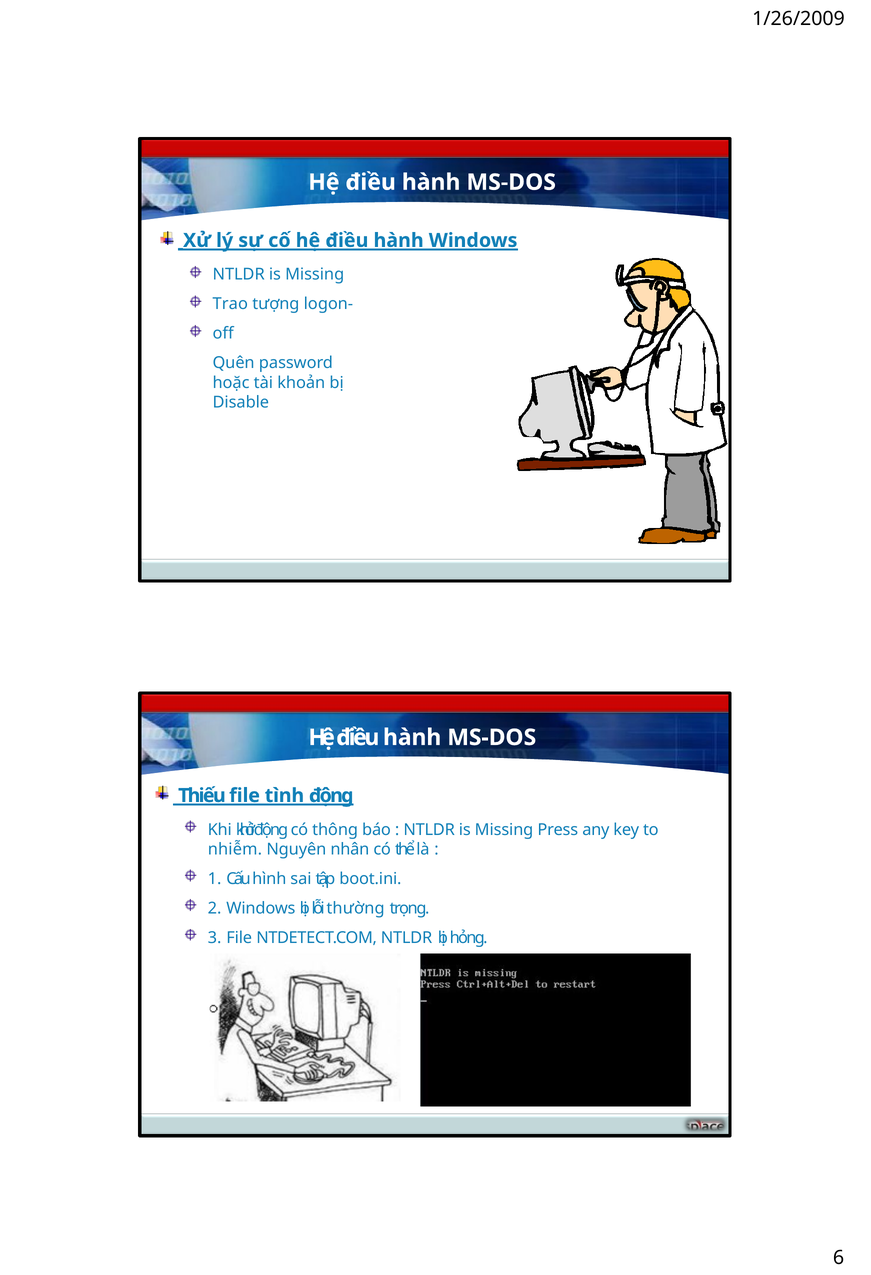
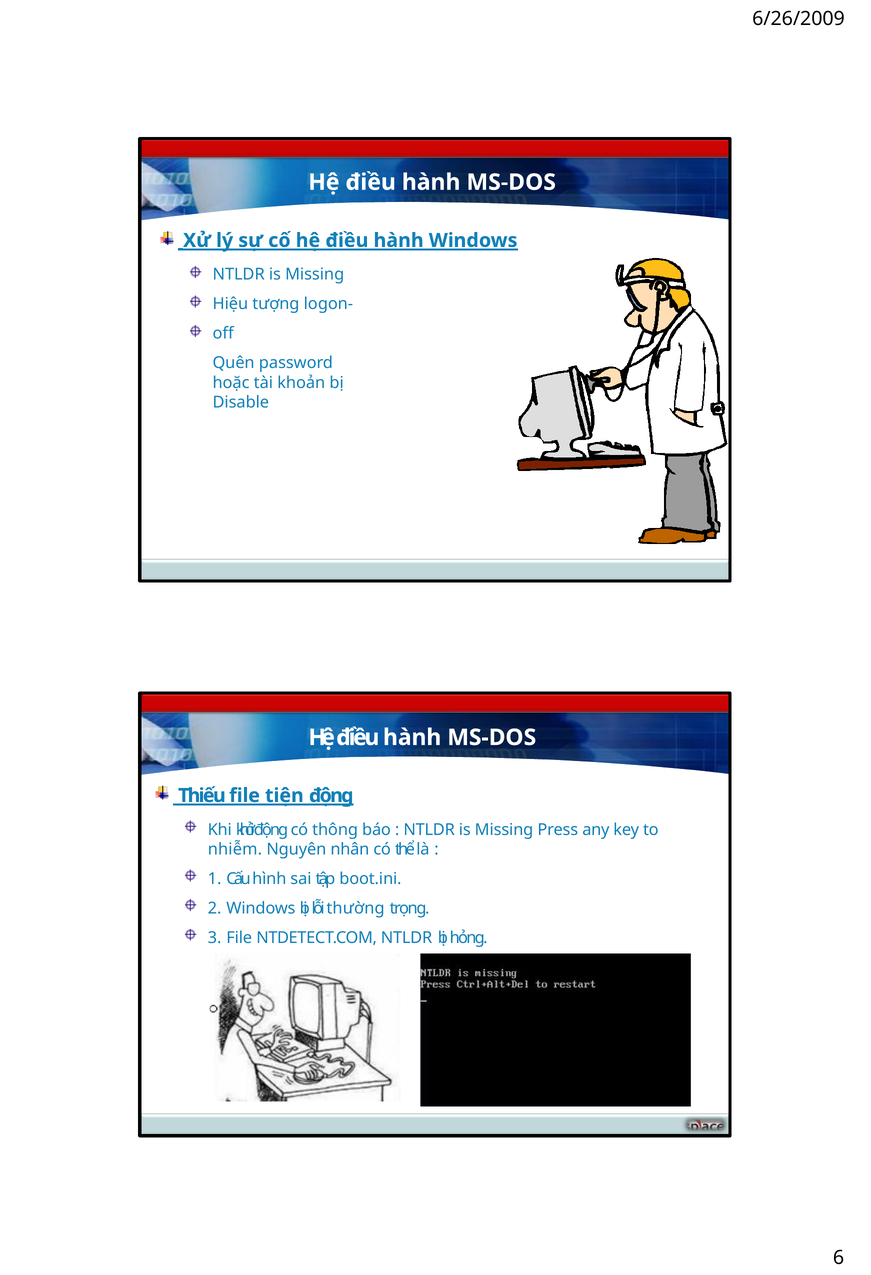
1/26/2009: 1/26/2009 -> 6/26/2009 (799, 19)
Trao: Trao -> Hiệu (230, 304)
tình: tình -> tiện (284, 796)
